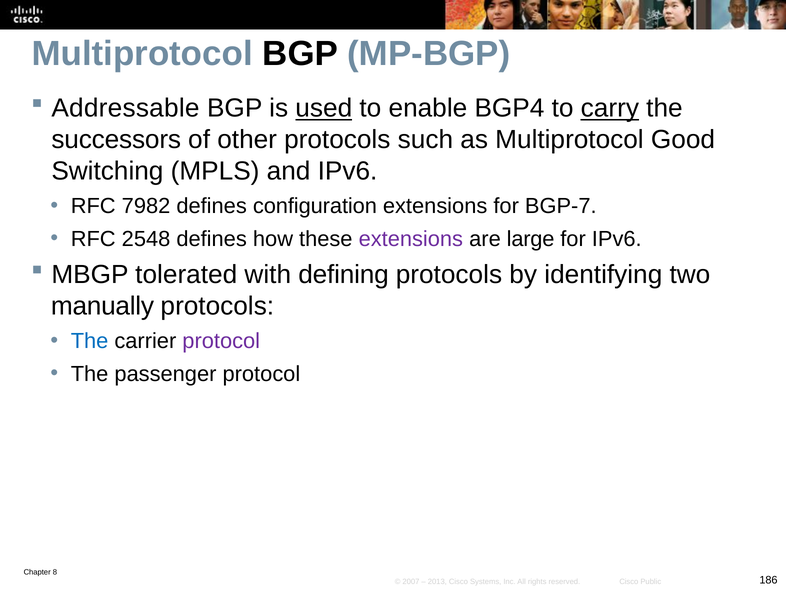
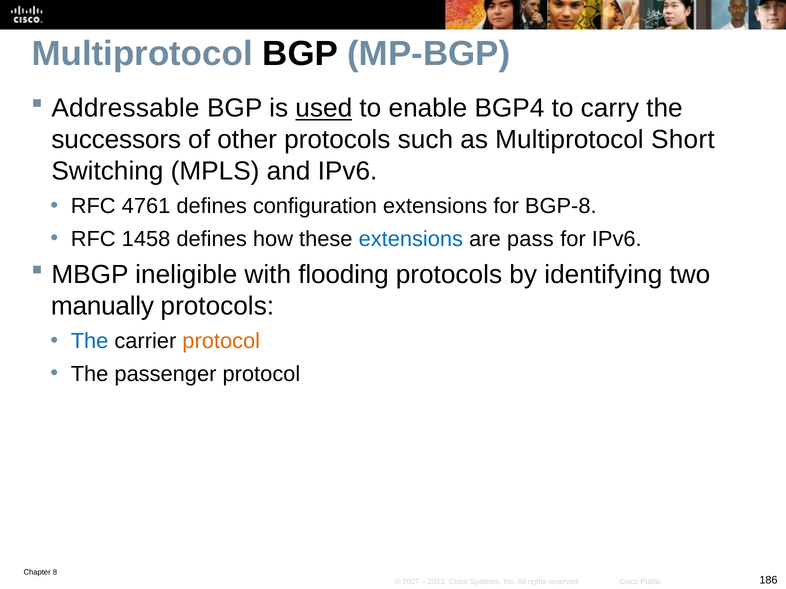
carry underline: present -> none (610, 108)
Good: Good -> Short (683, 140)
7982: 7982 -> 4761 (146, 206)
BGP-7: BGP-7 -> BGP-8 (561, 206)
2548: 2548 -> 1458 (146, 239)
extensions colour: purple -> blue (411, 239)
large: large -> pass (530, 239)
tolerated: tolerated -> ineligible (186, 275)
defining: defining -> flooding (344, 275)
protocol colour: purple -> orange (221, 341)
